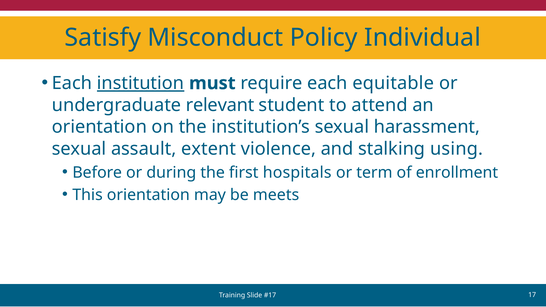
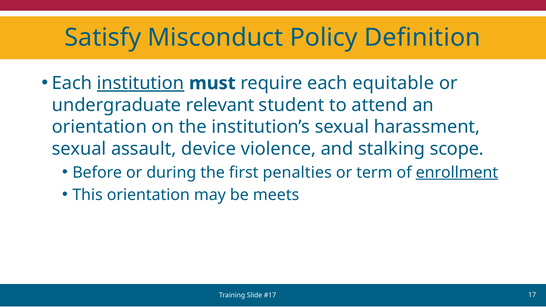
Individual: Individual -> Definition (422, 38)
extent: extent -> device (209, 149)
using: using -> scope (457, 149)
hospitals: hospitals -> penalties (297, 173)
enrollment underline: none -> present (457, 173)
